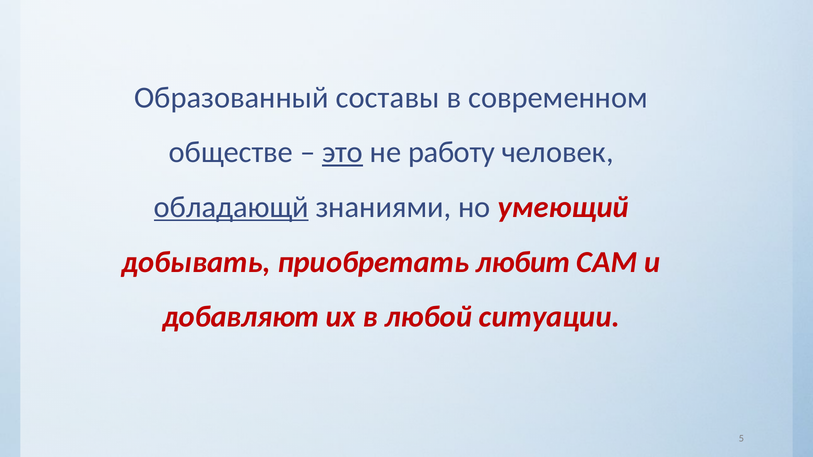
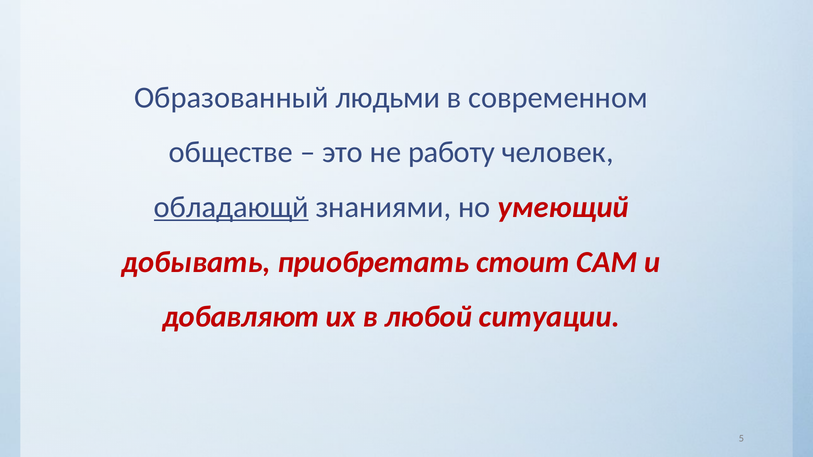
составы: составы -> людьми (388, 98)
это underline: present -> none (343, 152)
любит: любит -> стоит (523, 262)
